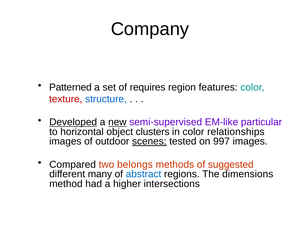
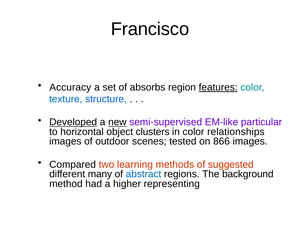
Company: Company -> Francisco (150, 29)
Patterned: Patterned -> Accuracy (70, 87)
requires: requires -> absorbs (148, 87)
features underline: none -> present (218, 87)
texture colour: red -> blue (66, 99)
scenes underline: present -> none (149, 141)
997: 997 -> 866 (221, 141)
belongs: belongs -> learning (135, 165)
dimensions: dimensions -> background (248, 174)
intersections: intersections -> representing (172, 184)
